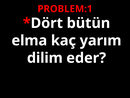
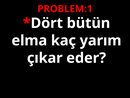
dilim: dilim -> çıkar (45, 58)
